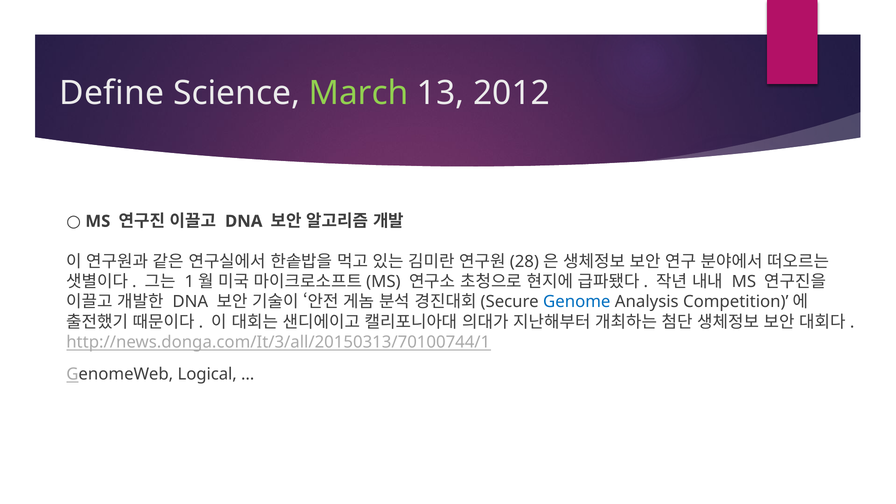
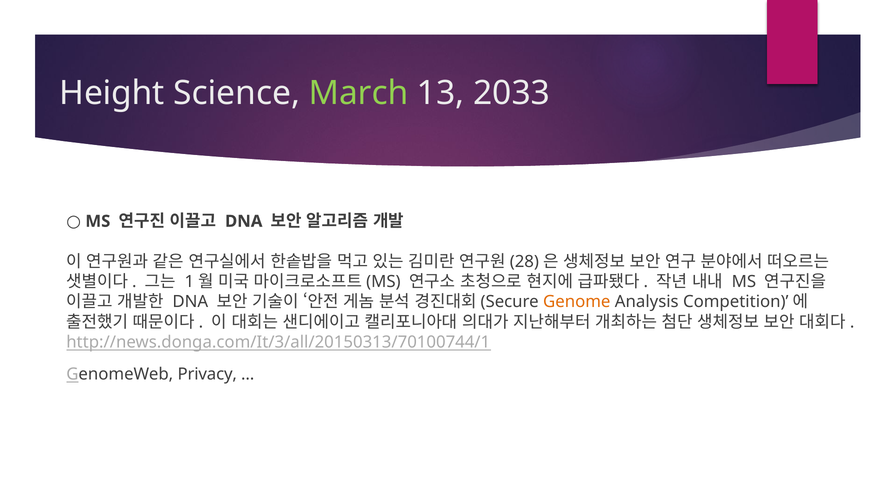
Define: Define -> Height (112, 93)
2012: 2012 -> 2033 (512, 93)
Genome colour: blue -> orange (577, 302)
Logical: Logical -> Privacy (207, 374)
